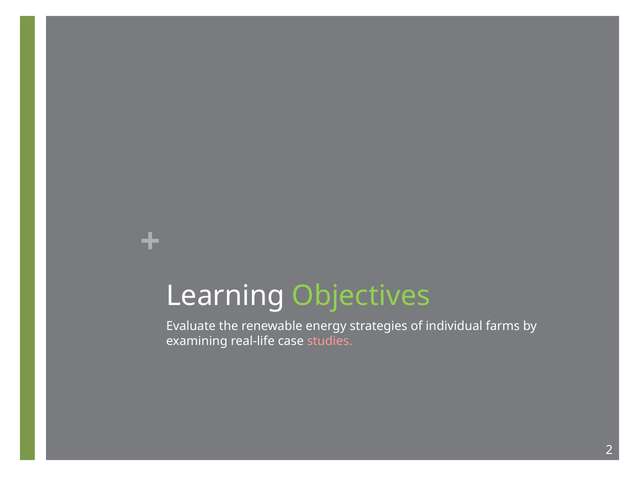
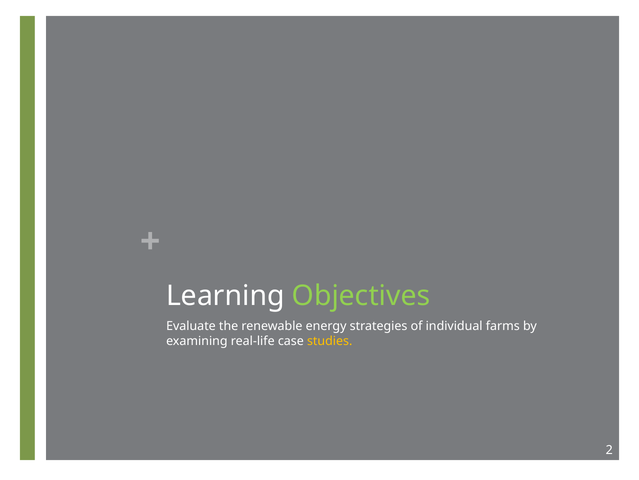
studies colour: pink -> yellow (330, 341)
